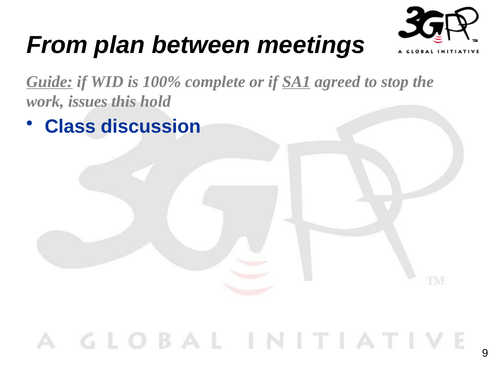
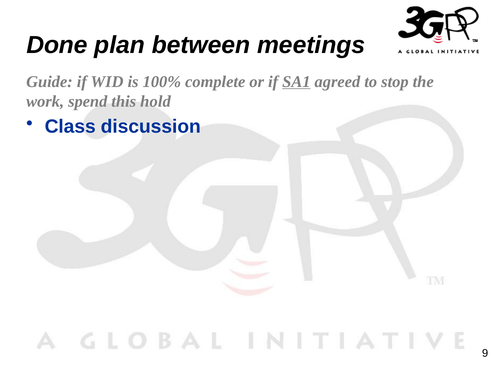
From: From -> Done (57, 45)
Guide underline: present -> none (49, 82)
issues: issues -> spend (88, 102)
